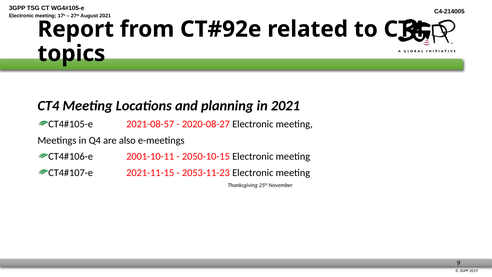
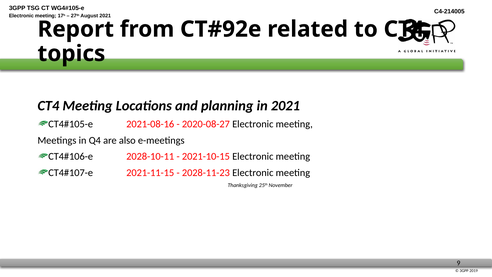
2021-08-57: 2021-08-57 -> 2021-08-16 (150, 124)
2001-10-11: 2001-10-11 -> 2028-10-11 (150, 156)
2050-10-15: 2050-10-15 -> 2021-10-15 (206, 156)
2053-11-23: 2053-11-23 -> 2028-11-23 (206, 173)
